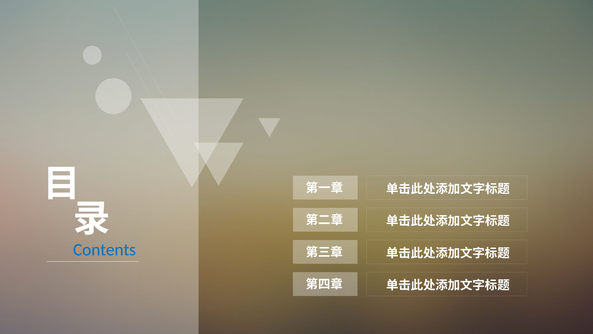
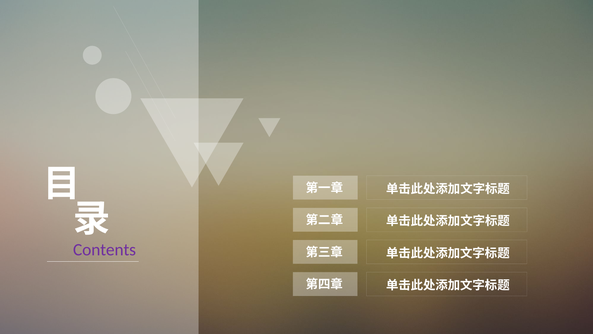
Contents colour: blue -> purple (105, 249)
